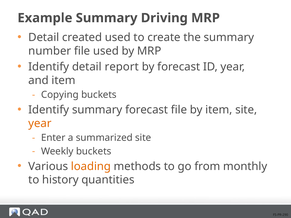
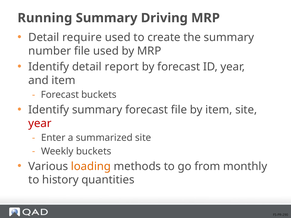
Example: Example -> Running (45, 18)
created: created -> require (82, 37)
Copying: Copying -> Forecast (60, 95)
year colour: orange -> red (40, 123)
